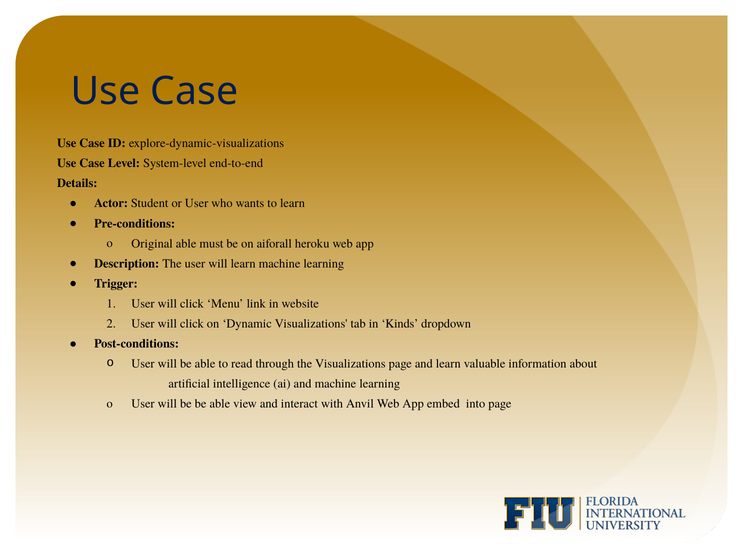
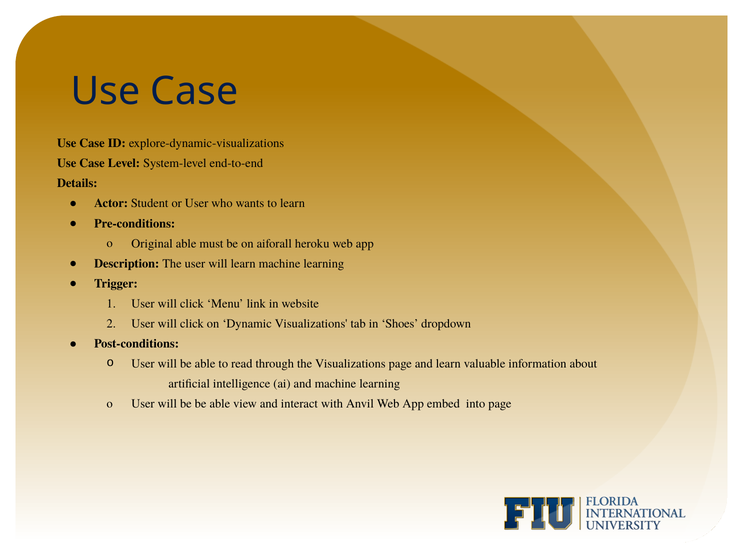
Kinds: Kinds -> Shoes (400, 323)
